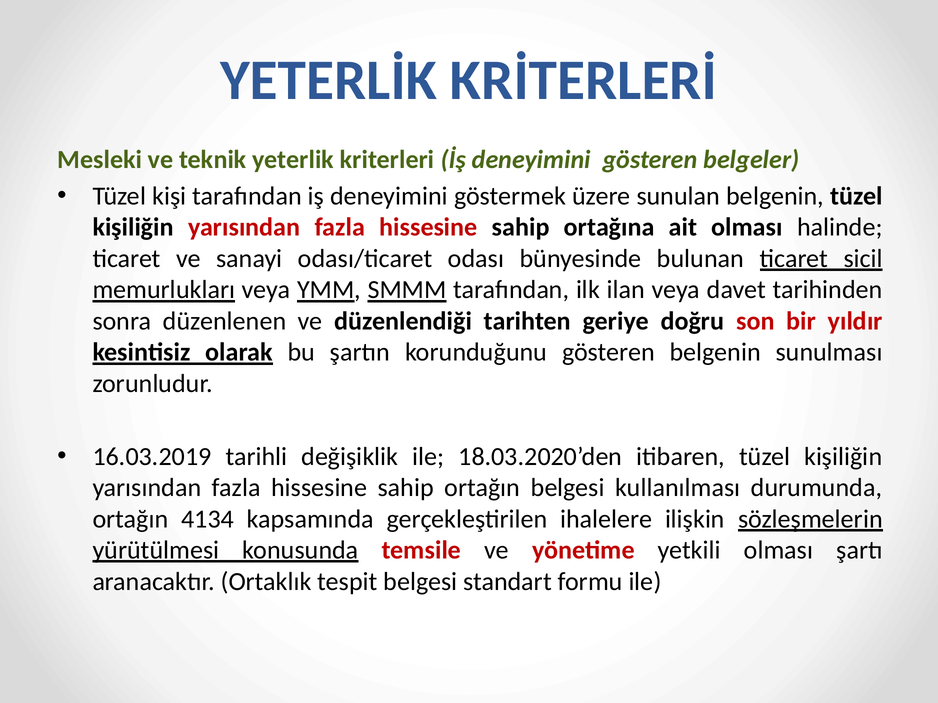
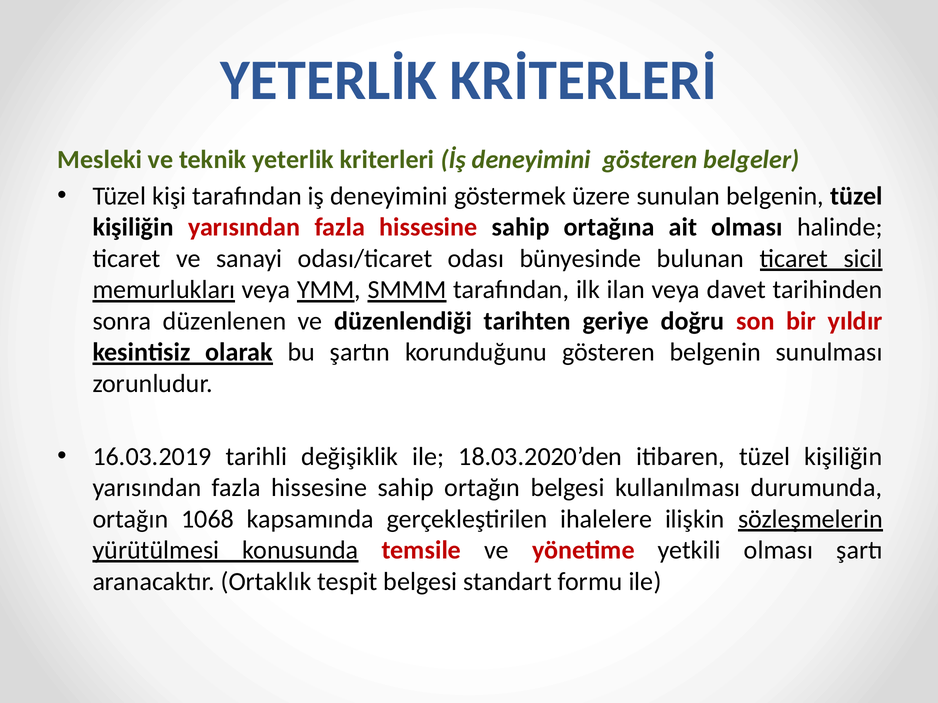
4134: 4134 -> 1068 (208, 519)
